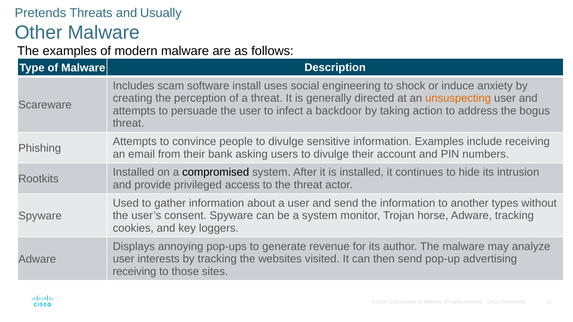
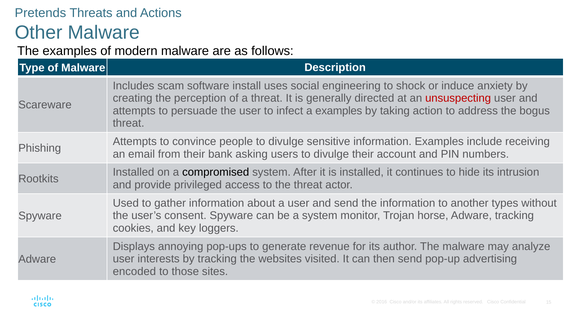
Usually: Usually -> Actions (161, 13)
unsuspecting colour: orange -> red (458, 98)
a backdoor: backdoor -> examples (339, 111)
receiving: receiving -> encoded (134, 272)
